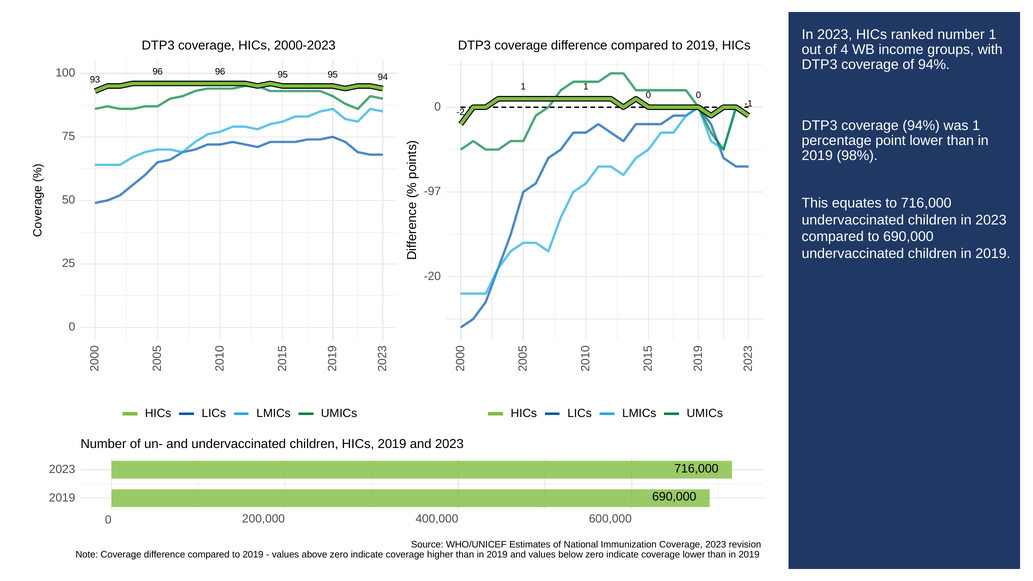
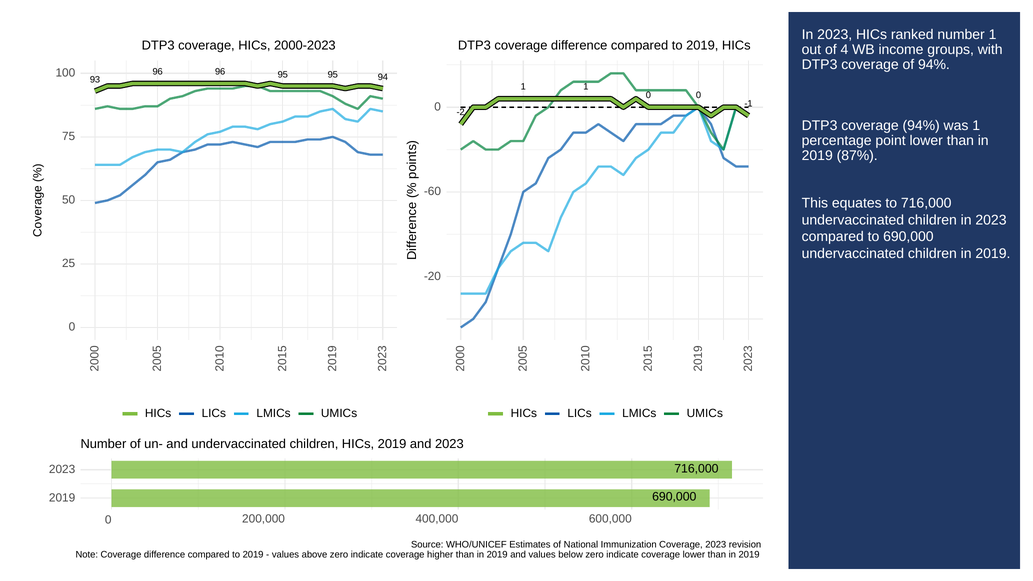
98%: 98% -> 87% (857, 156)
-97: -97 -> -60 (432, 191)
